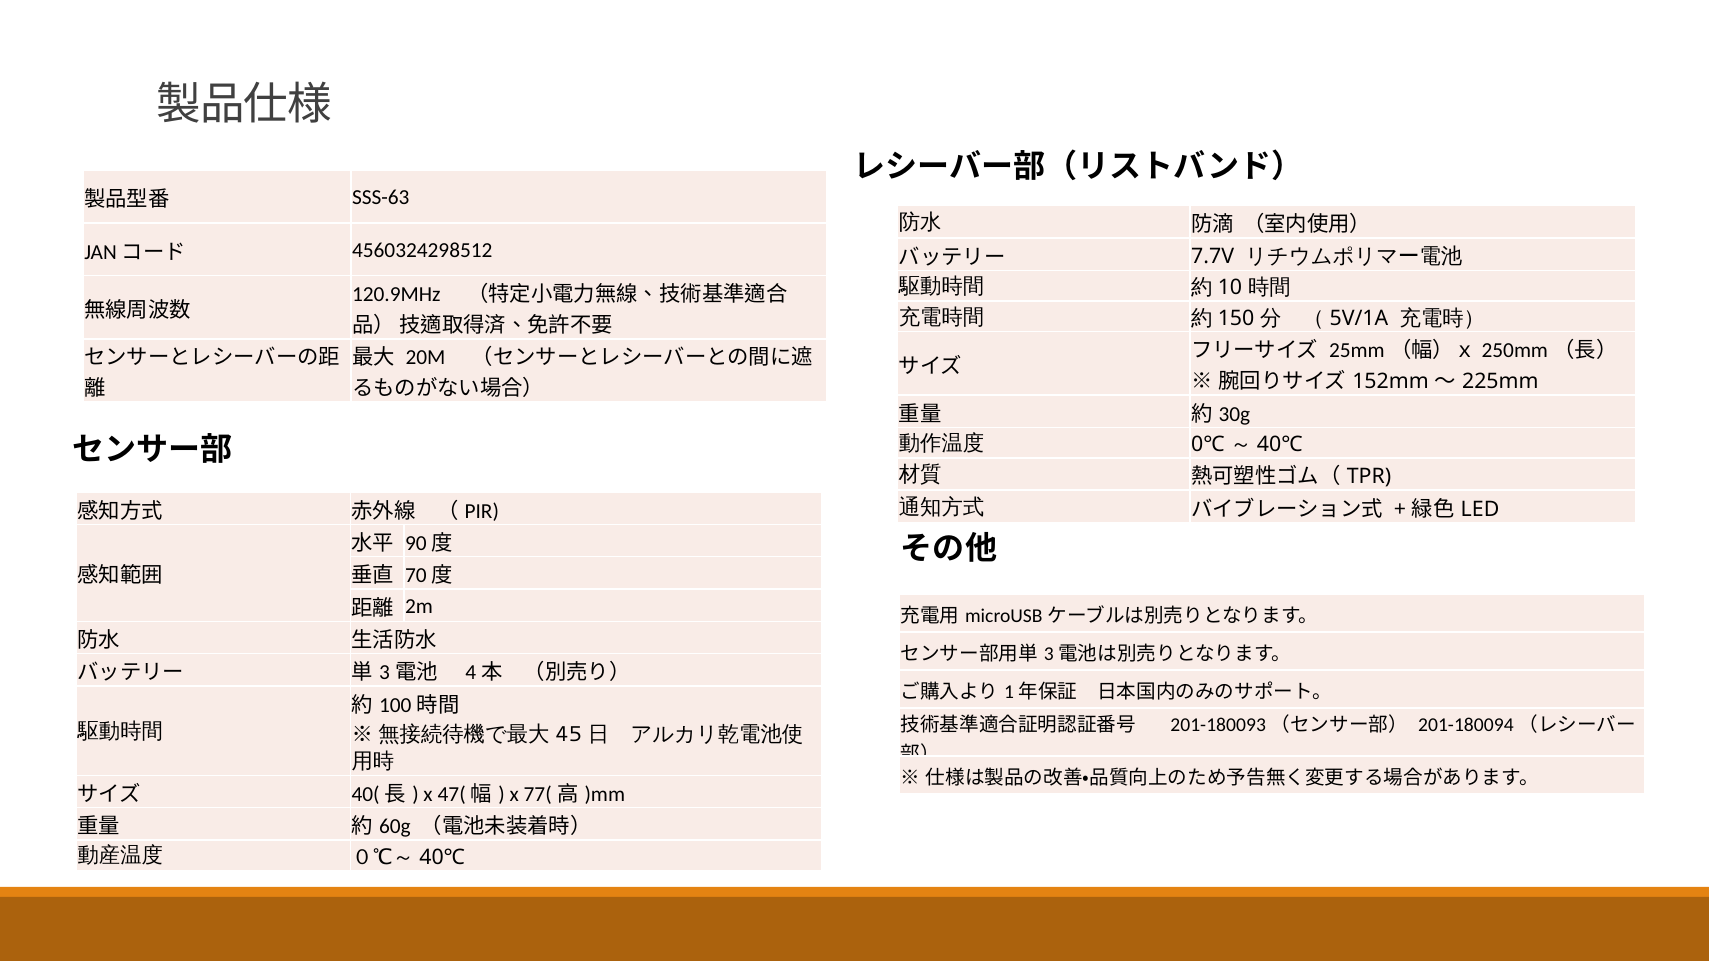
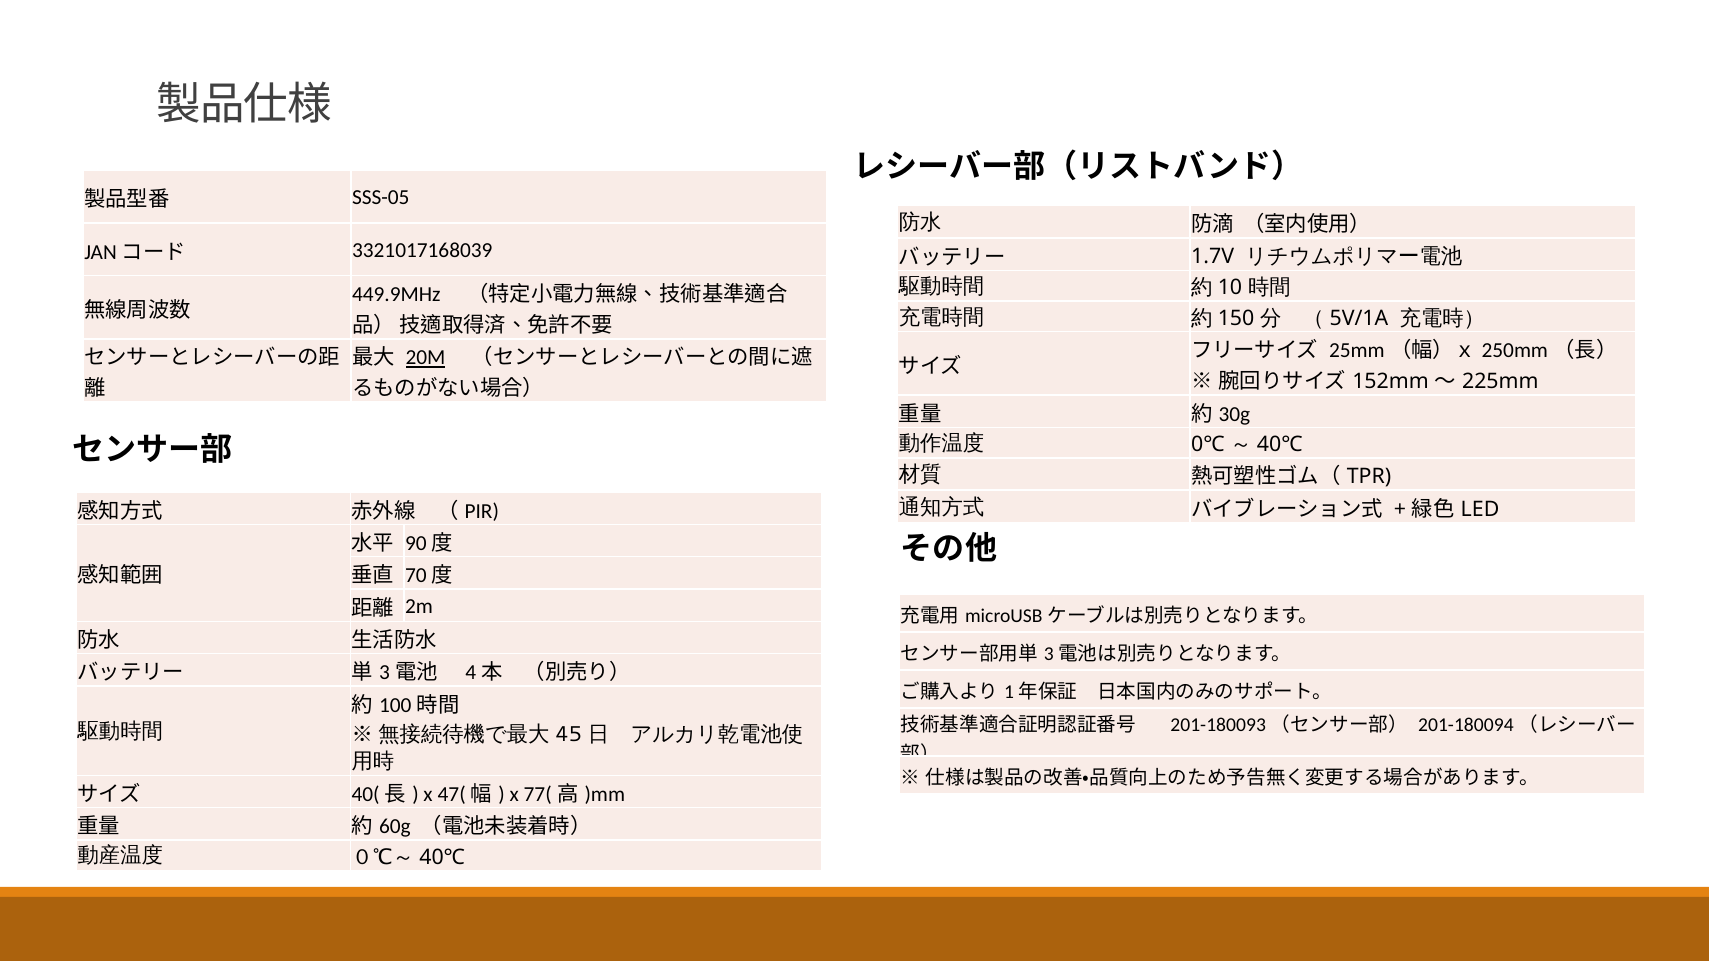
SSS-63: SSS-63 -> SSS-05 (381, 198)
4560324298512: 4560324298512 -> 3321017168039 (422, 250)
7.7V: 7.7V -> 1.7V (1213, 256)
120.9MHz: 120.9MHz -> 449.9MHz (396, 295)
20M underline: none -> present (426, 358)
